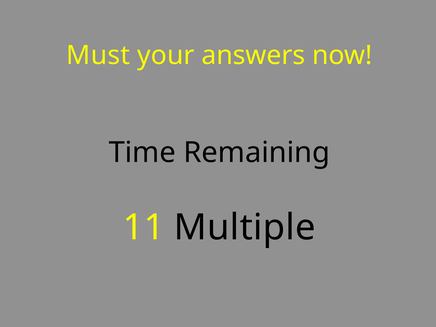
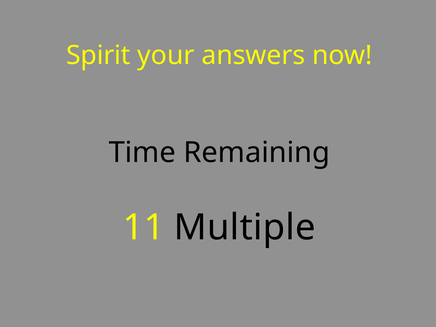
Must: Must -> Spirit (98, 55)
